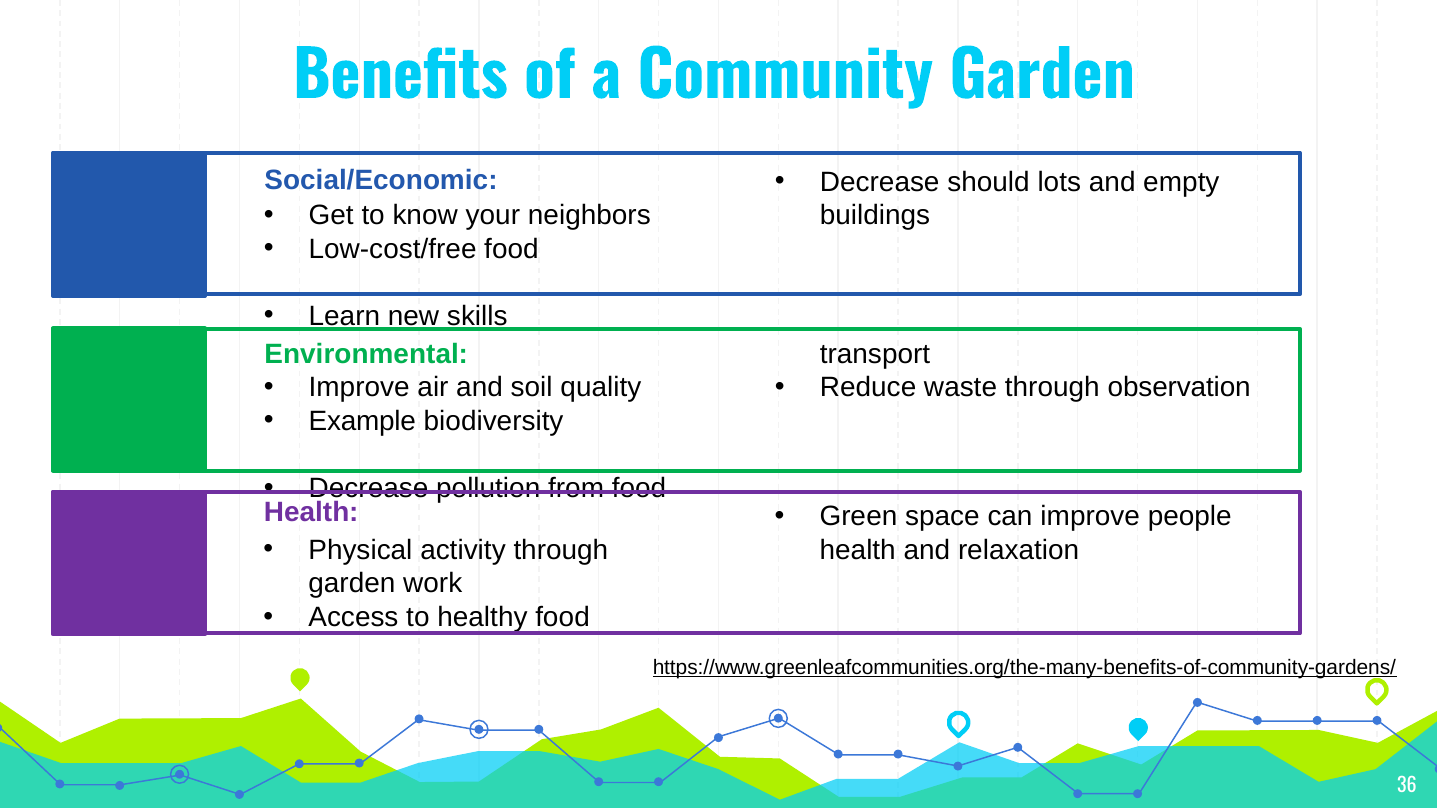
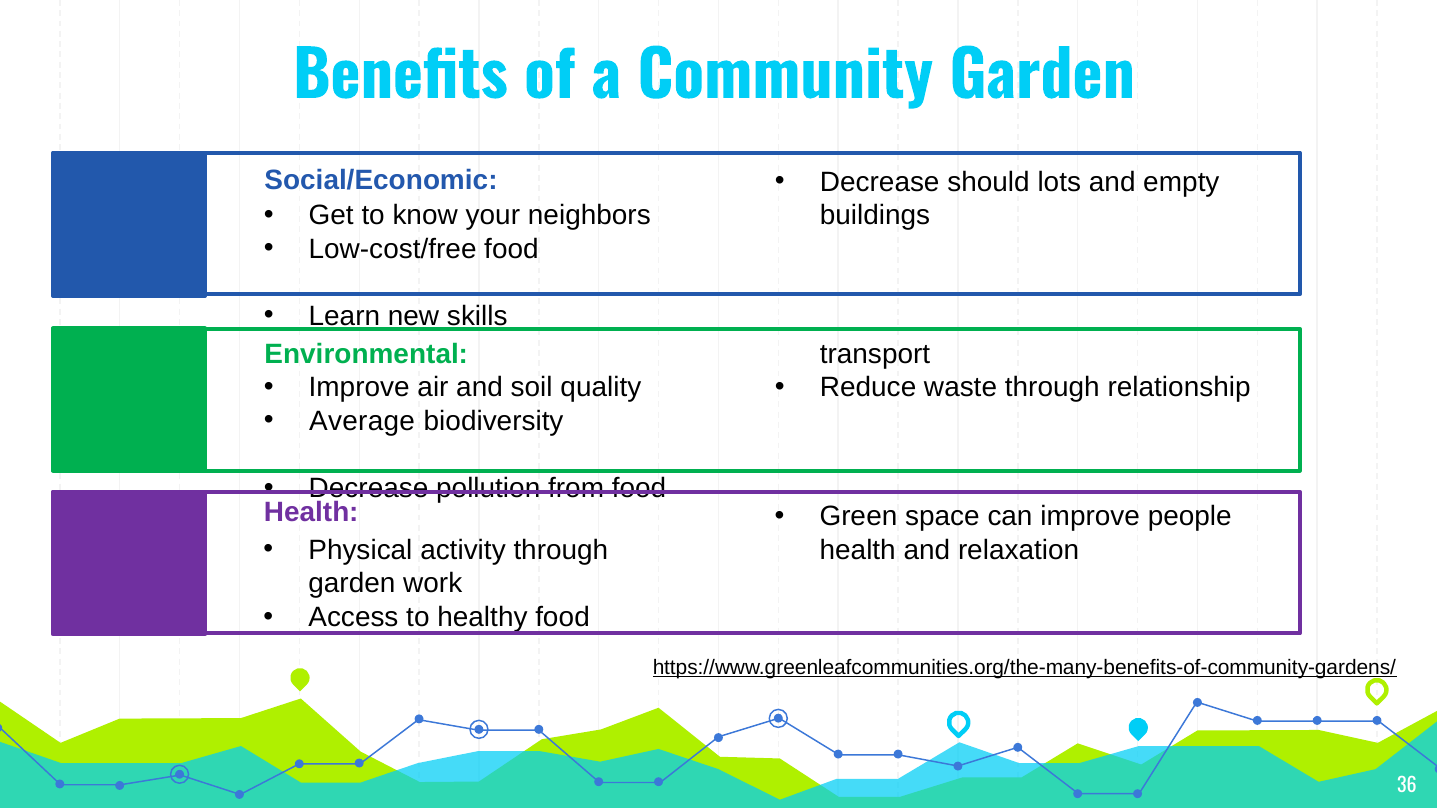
observation: observation -> relationship (1179, 388)
Example: Example -> Average (362, 421)
